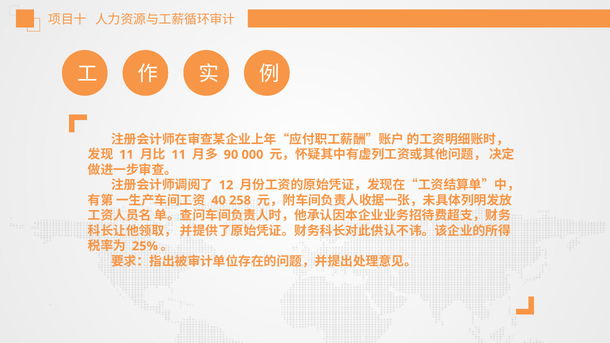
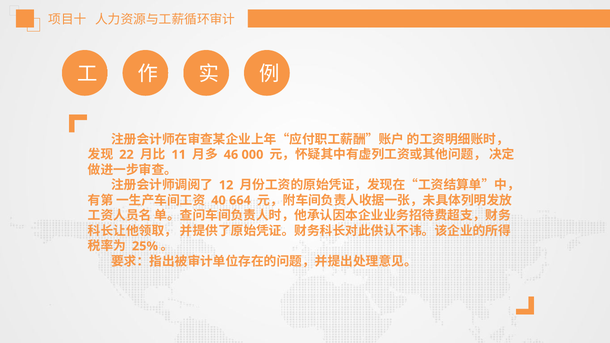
11: 11 -> 22 (126, 155)
90: 90 -> 46 (231, 155)
258: 258 -> 664 (240, 201)
